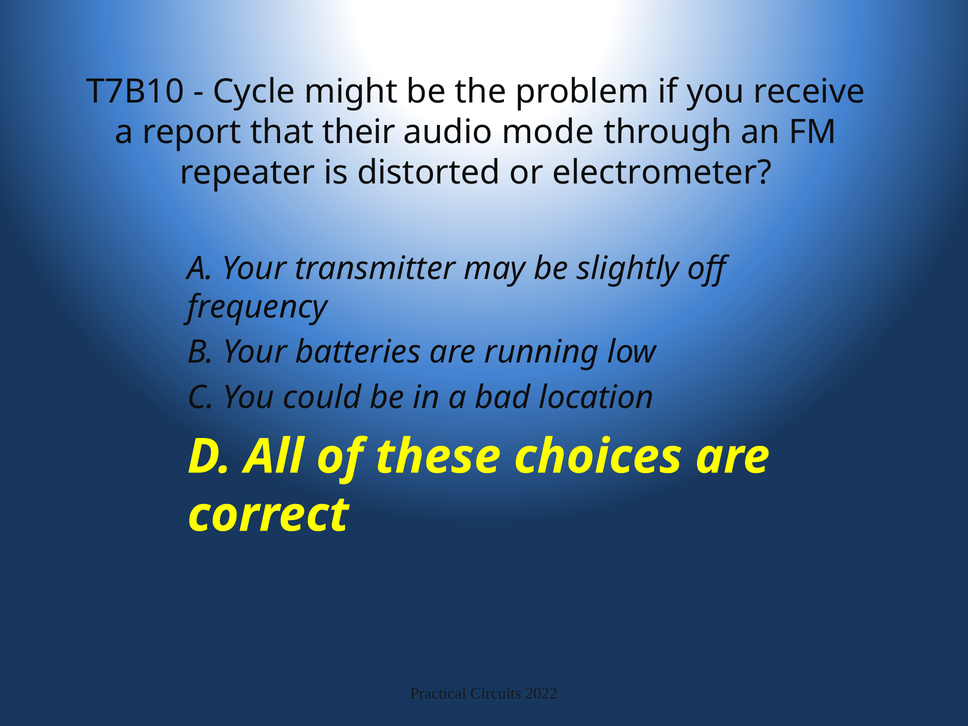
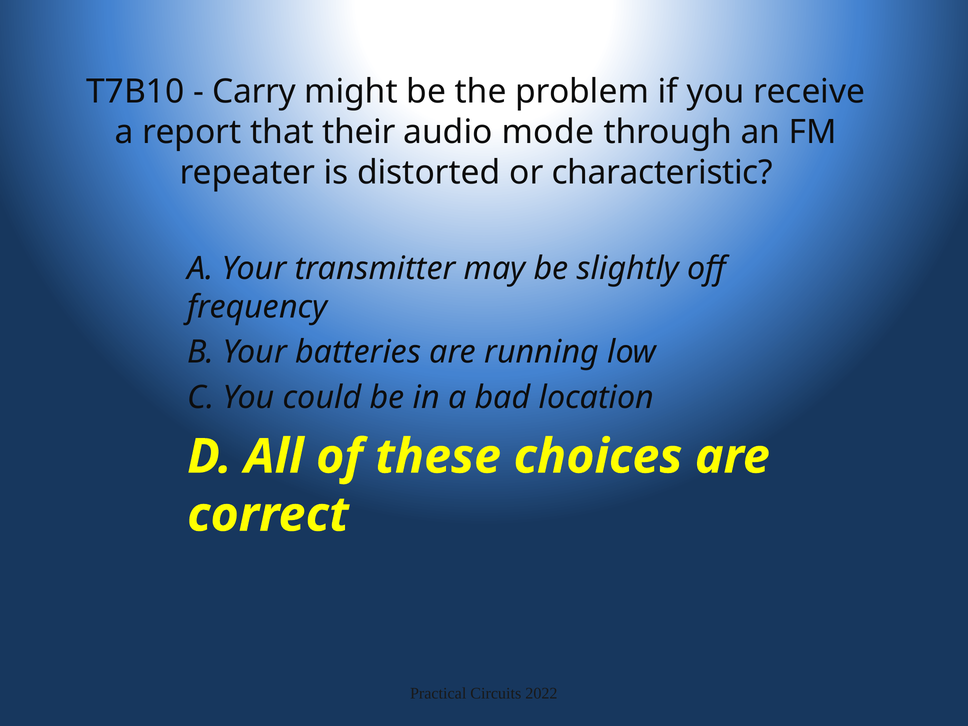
Cycle: Cycle -> Carry (254, 92)
electrometer: electrometer -> characteristic (662, 172)
